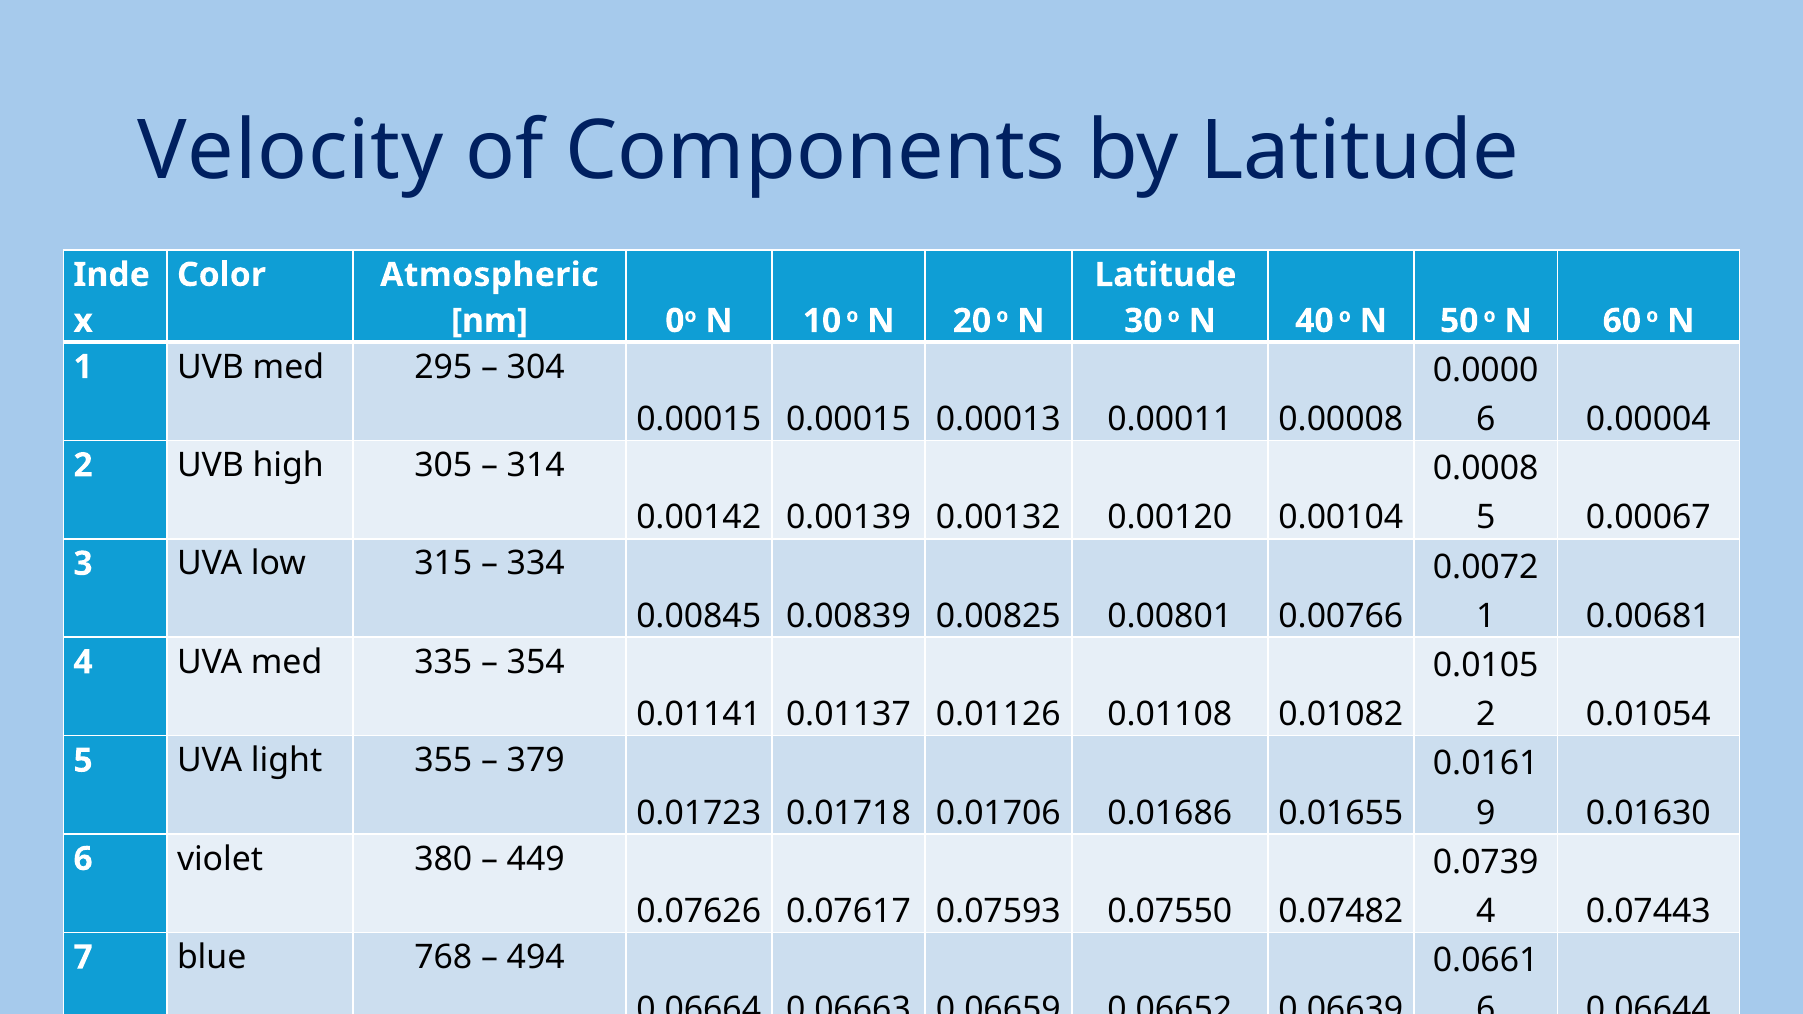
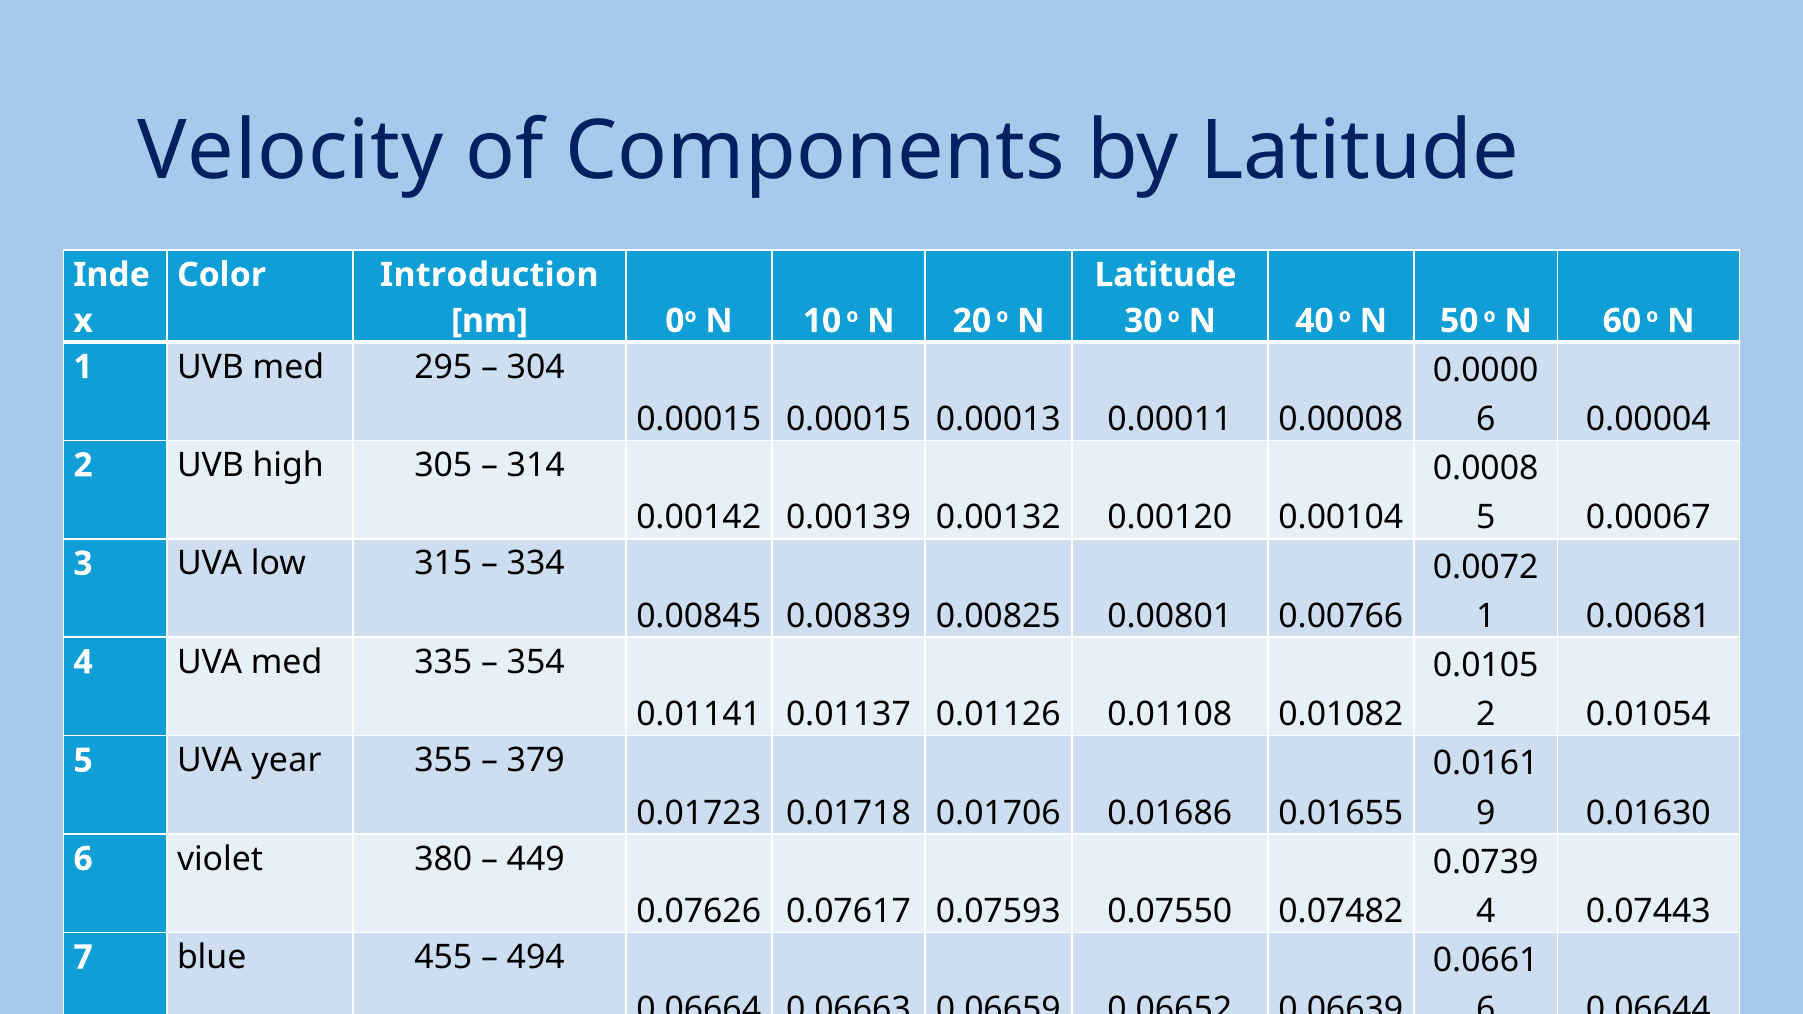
Atmospheric: Atmospheric -> Introduction (489, 275)
light: light -> year (286, 761)
768: 768 -> 455 (443, 958)
